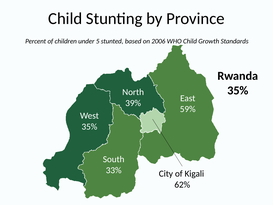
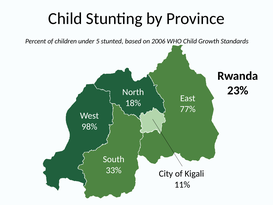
35%: 35% -> 23% (238, 90)
39%: 39% -> 18% (133, 103)
59%: 59% -> 77% (188, 109)
35%: 35% -> 98% (89, 127)
62%: 62% -> 11% (182, 184)
